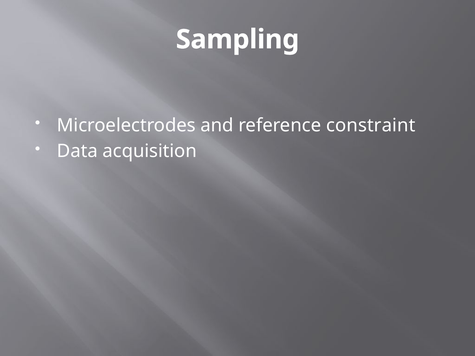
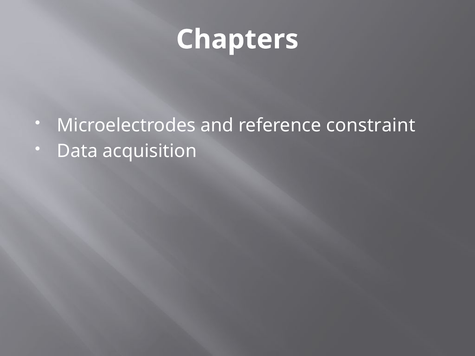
Sampling: Sampling -> Chapters (237, 39)
